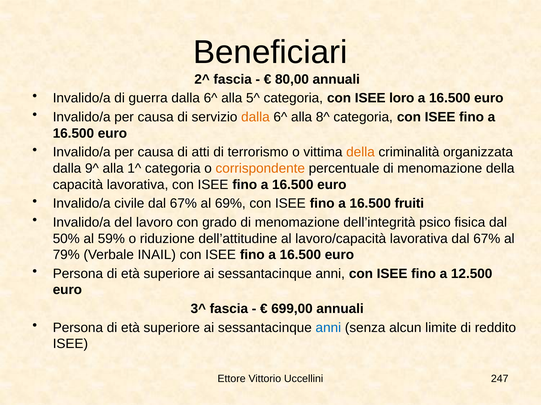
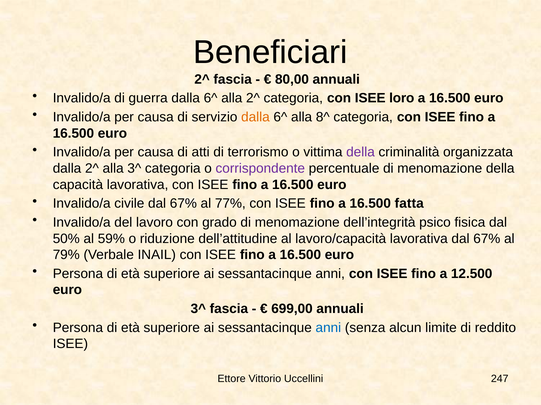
alla 5^: 5^ -> 2^ (253, 98)
della colour: orange -> purple (360, 152)
dalla 9^: 9^ -> 2^ (92, 169)
alla 1^: 1^ -> 3^ (134, 169)
corrispondente colour: orange -> purple (260, 169)
69%: 69% -> 77% (230, 204)
fruiti: fruiti -> fatta (409, 204)
